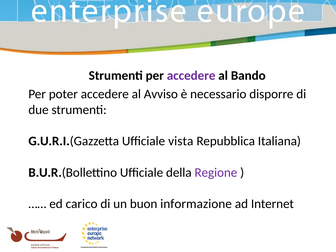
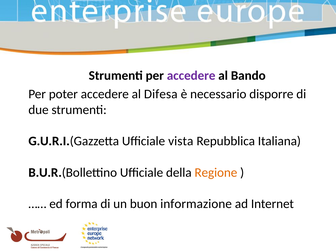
Avviso: Avviso -> Difesa (161, 94)
Regione colour: purple -> orange (216, 173)
carico: carico -> forma (82, 204)
